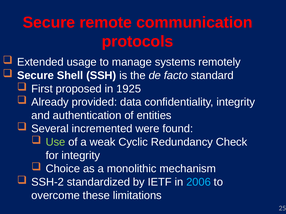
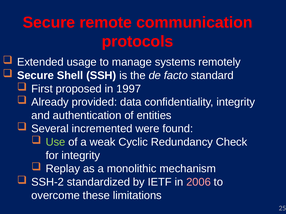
1925: 1925 -> 1997 (129, 89)
Choice: Choice -> Replay (63, 169)
2006 colour: light blue -> pink (199, 182)
